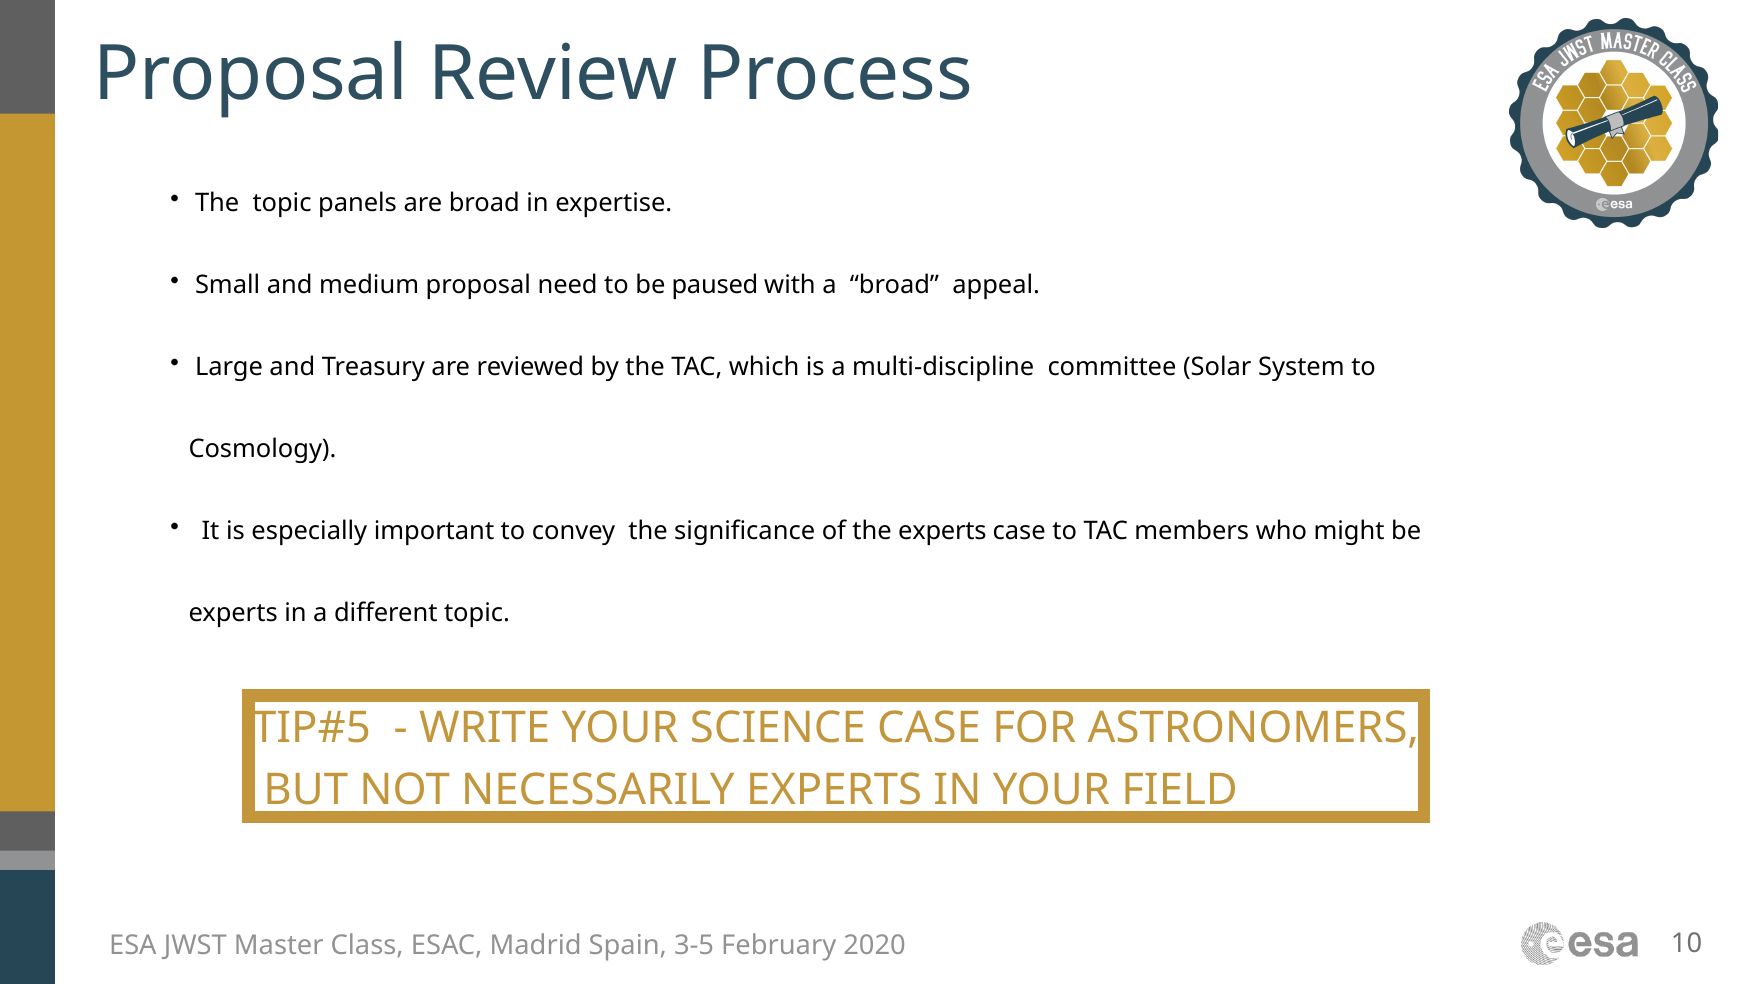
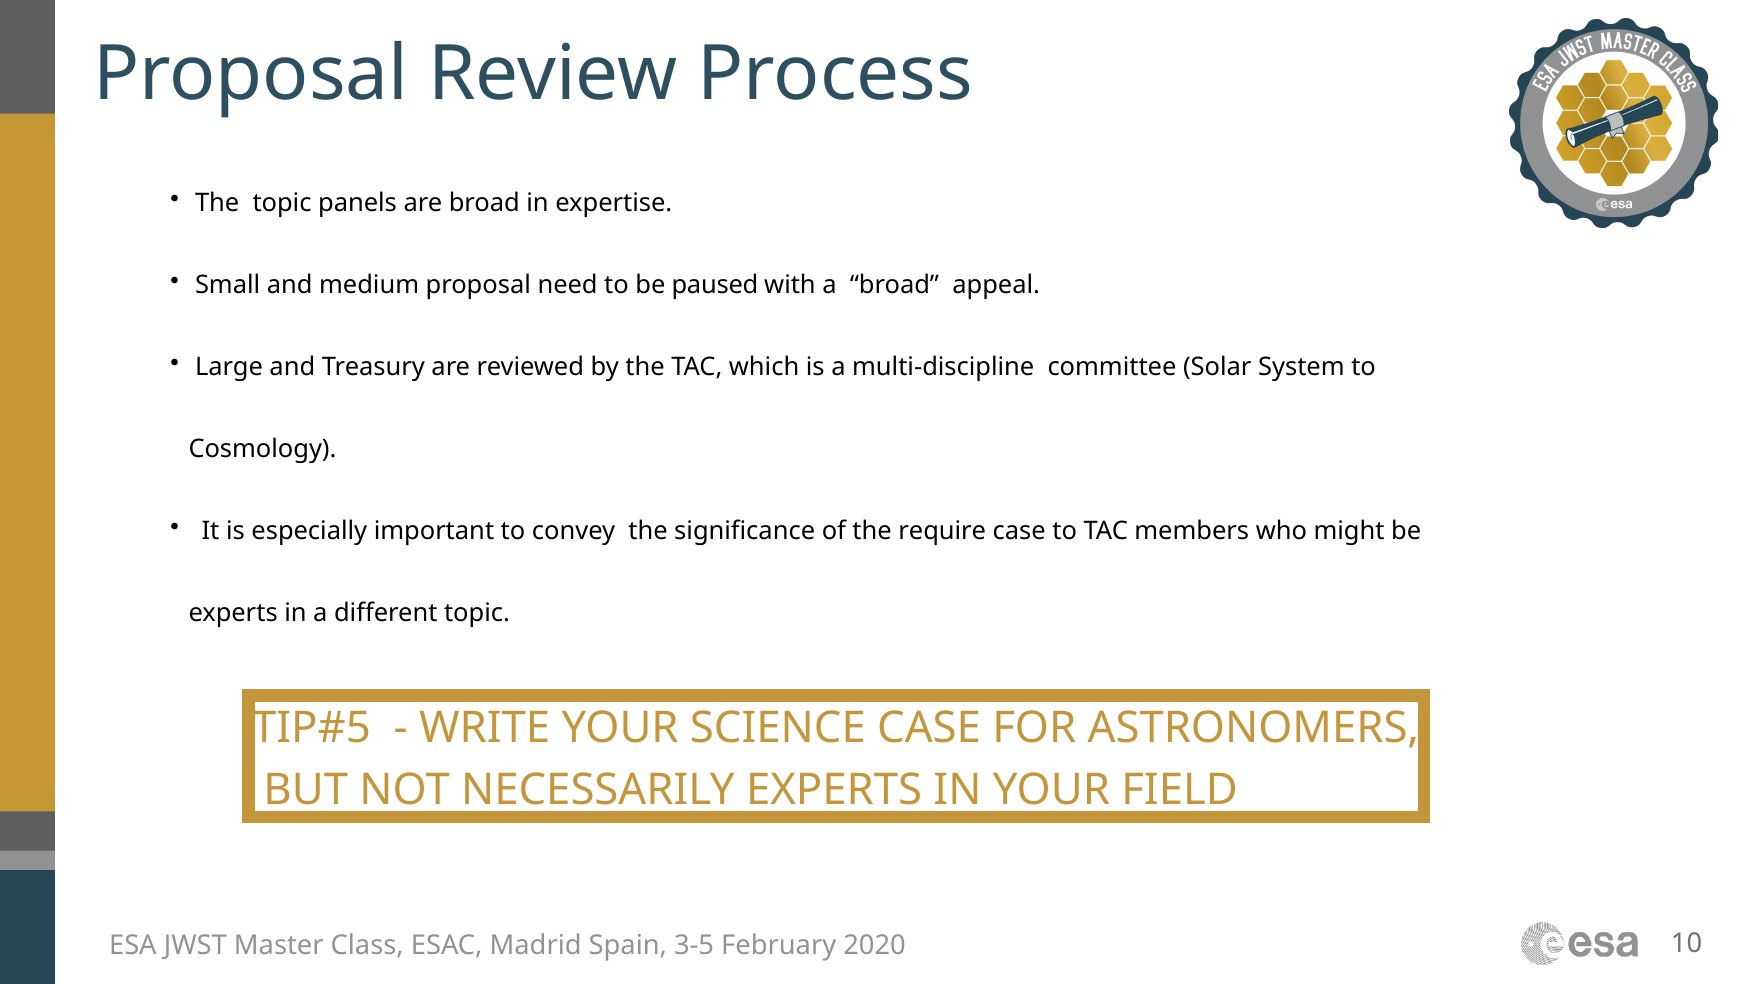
the experts: experts -> require (942, 531)
